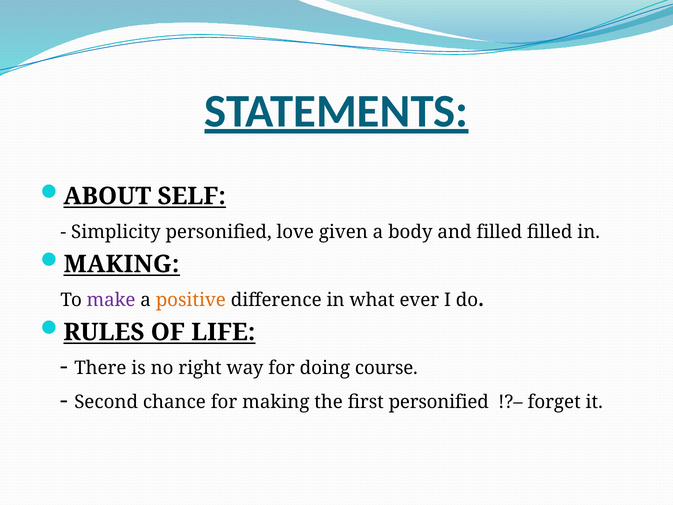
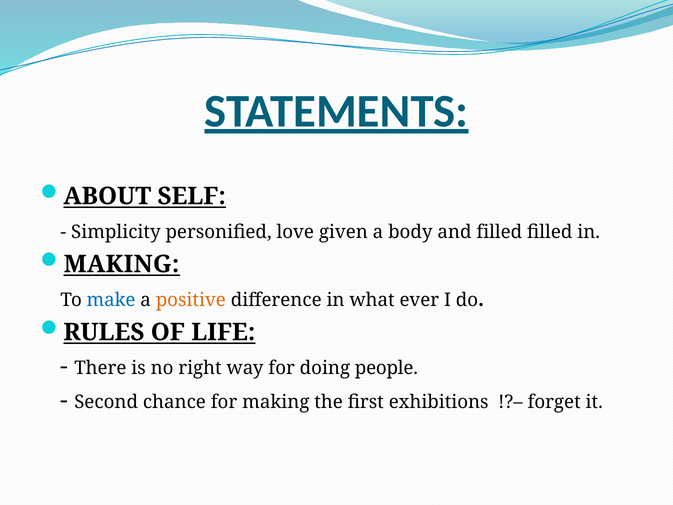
make colour: purple -> blue (111, 300)
course: course -> people (386, 368)
first personified: personified -> exhibitions (439, 402)
